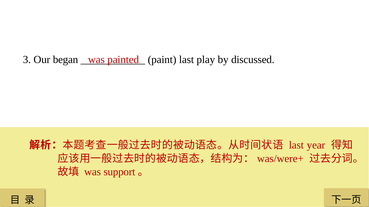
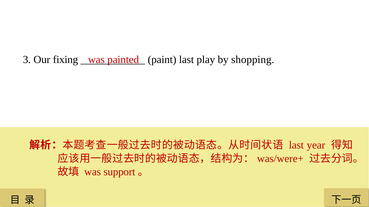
began: began -> fixing (66, 60)
discussed: discussed -> shopping (253, 60)
